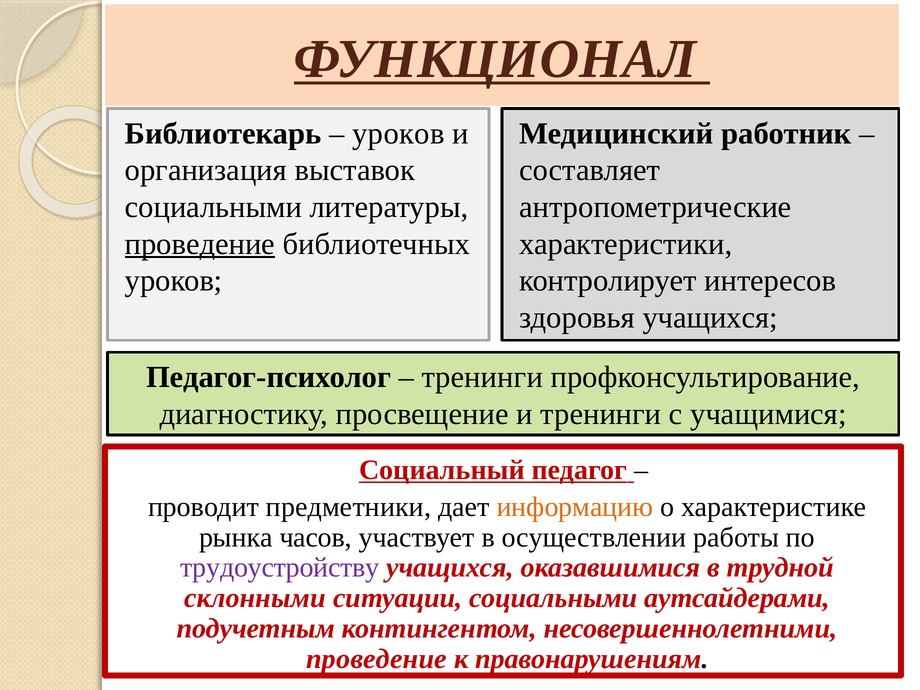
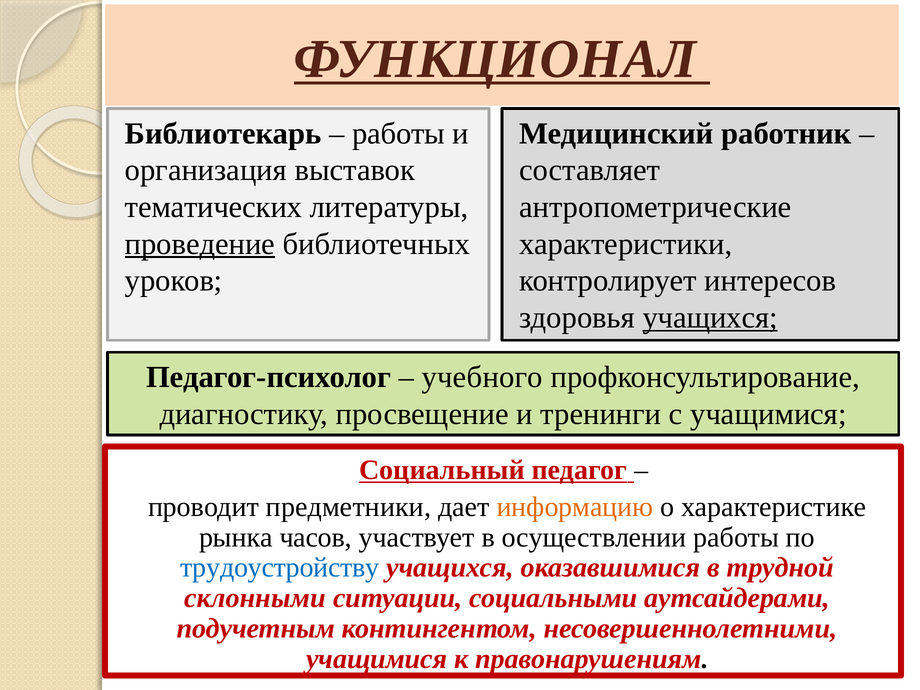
уроков: уроков -> работы (399, 133)
социальными: социальными -> тематических (213, 207)
учащихся underline: none -> present (710, 317)
тренинги: тренинги -> учебного (482, 377)
трудоустройству colour: purple -> blue (280, 568)
проведение: проведение -> учащимися (377, 659)
